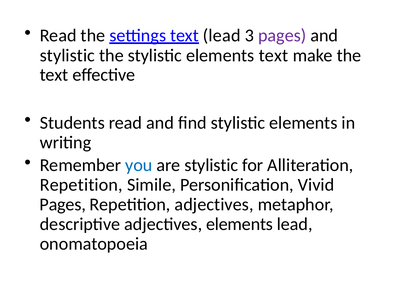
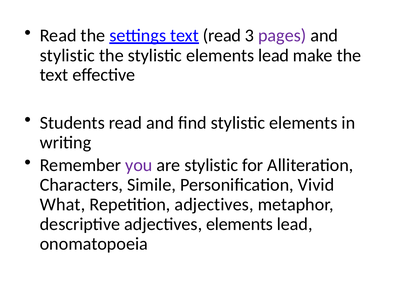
lead: lead -> read (222, 35)
stylistic elements text: text -> lead (274, 55)
you colour: blue -> purple (139, 165)
Repetition: Repetition -> Characters (81, 185)
Pages: Pages -> What (63, 205)
